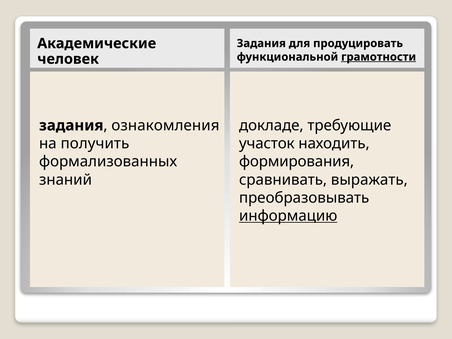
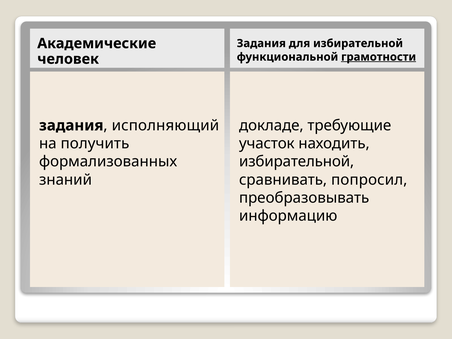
для продуцировать: продуцировать -> избирательной (358, 43)
ознакомления: ознакомления -> исполняющий (165, 125)
формирования: формирования -> избирательной (297, 162)
выражать: выражать -> попросил (369, 180)
информацию underline: present -> none (288, 216)
